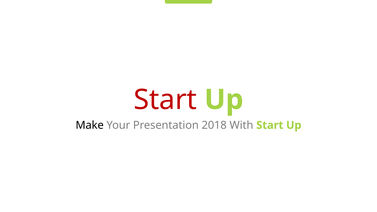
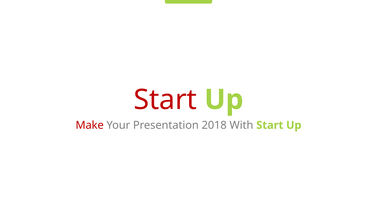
Make colour: black -> red (90, 125)
